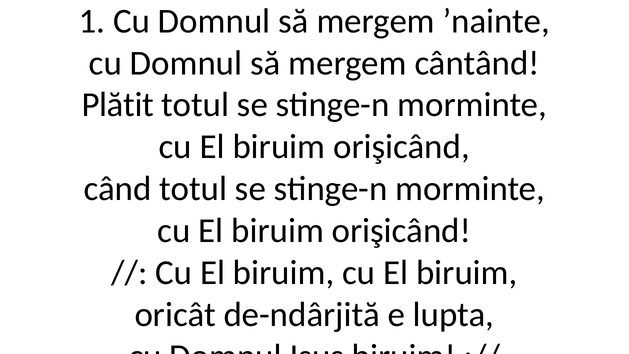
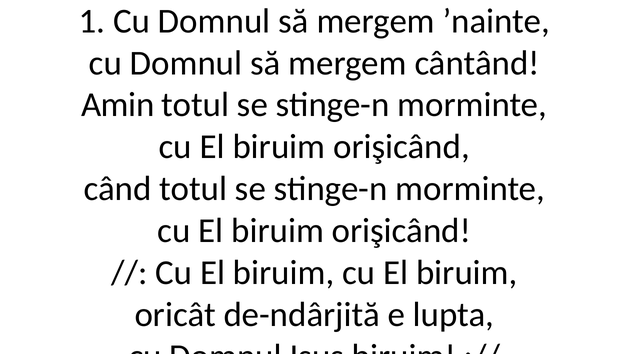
Plătit: Plătit -> Amin (118, 105)
